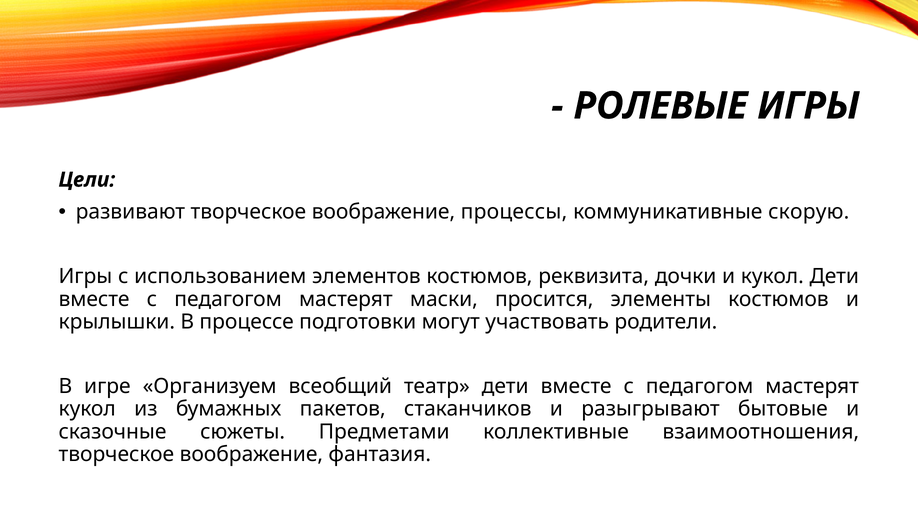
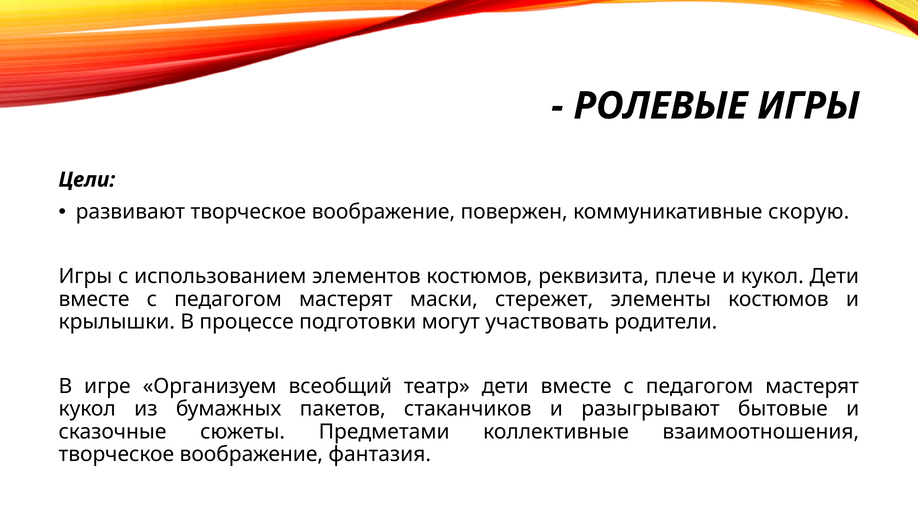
процессы: процессы -> повержен (514, 212)
дочки: дочки -> плече (685, 277)
просится: просится -> стережет (544, 299)
